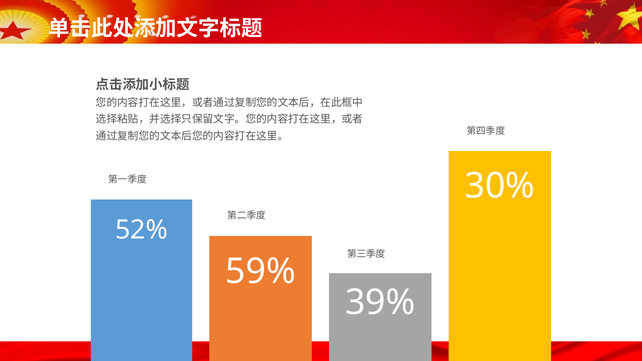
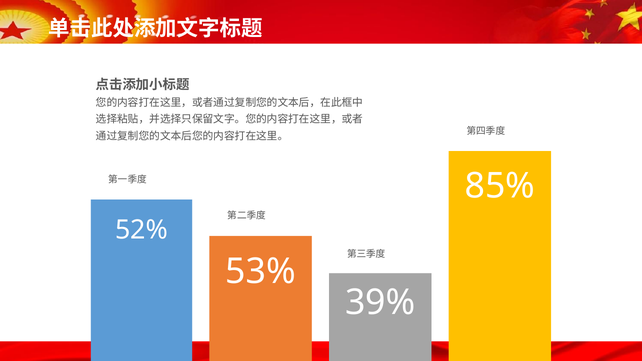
30%: 30% -> 85% (500, 186)
59%: 59% -> 53% (261, 272)
